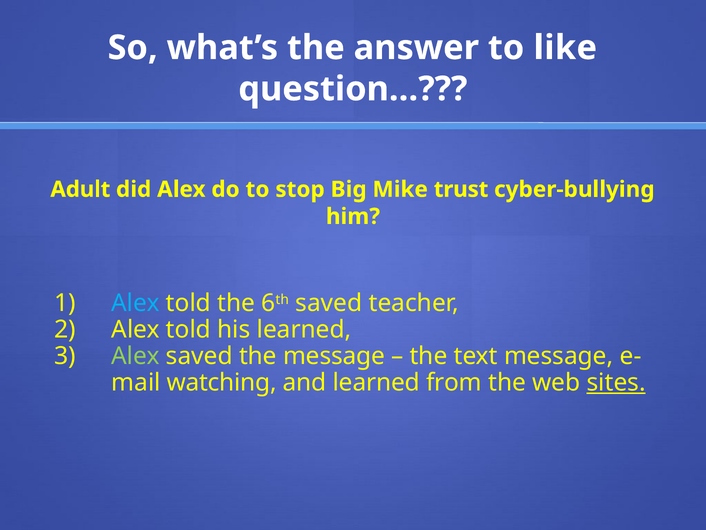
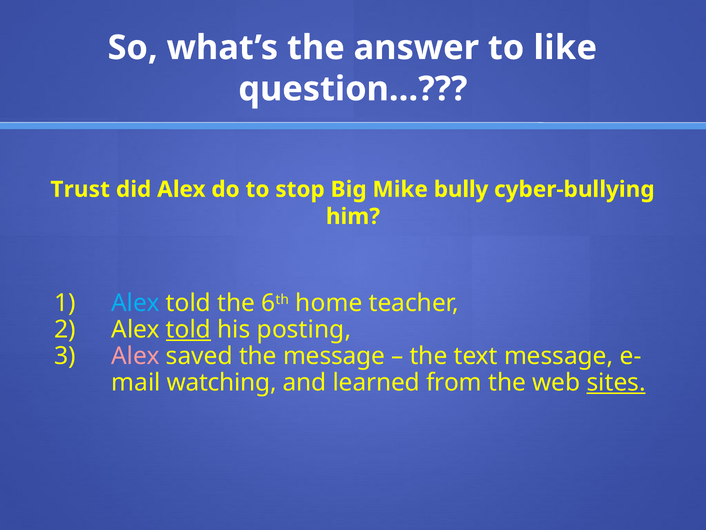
Adult: Adult -> Trust (80, 189)
trust: trust -> bully (461, 189)
6th saved: saved -> home (329, 303)
told underline: none -> present (188, 329)
his learned: learned -> posting (304, 329)
Alex colour: light green -> pink (136, 356)
